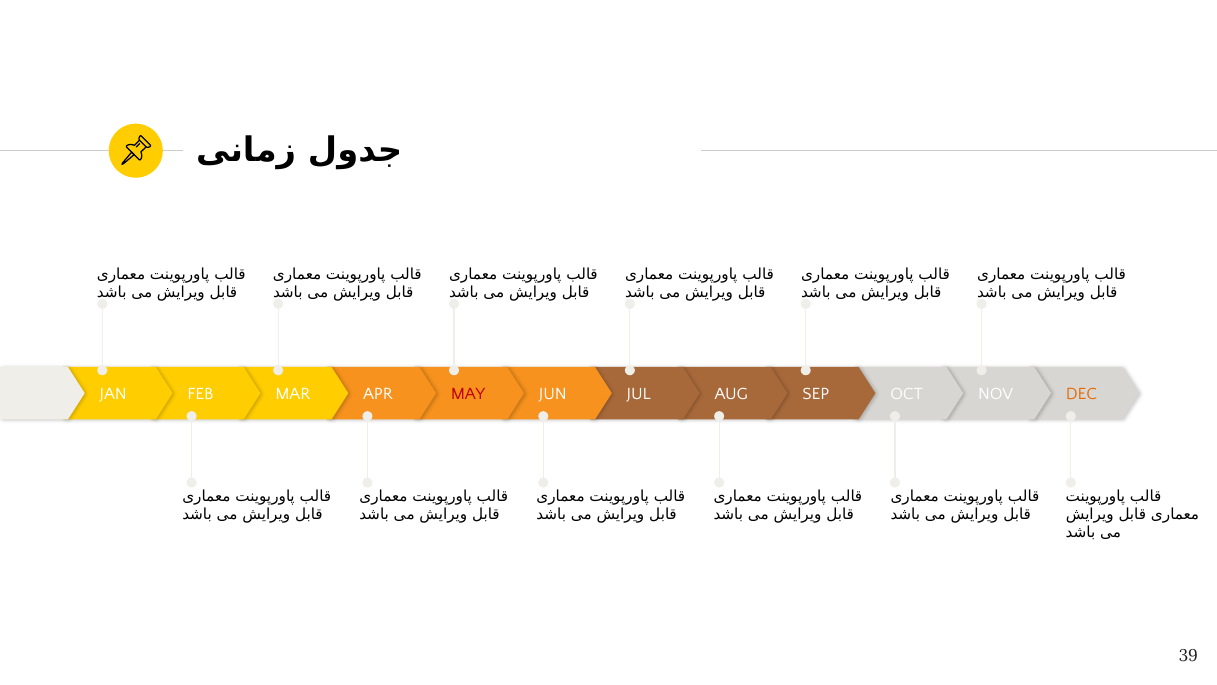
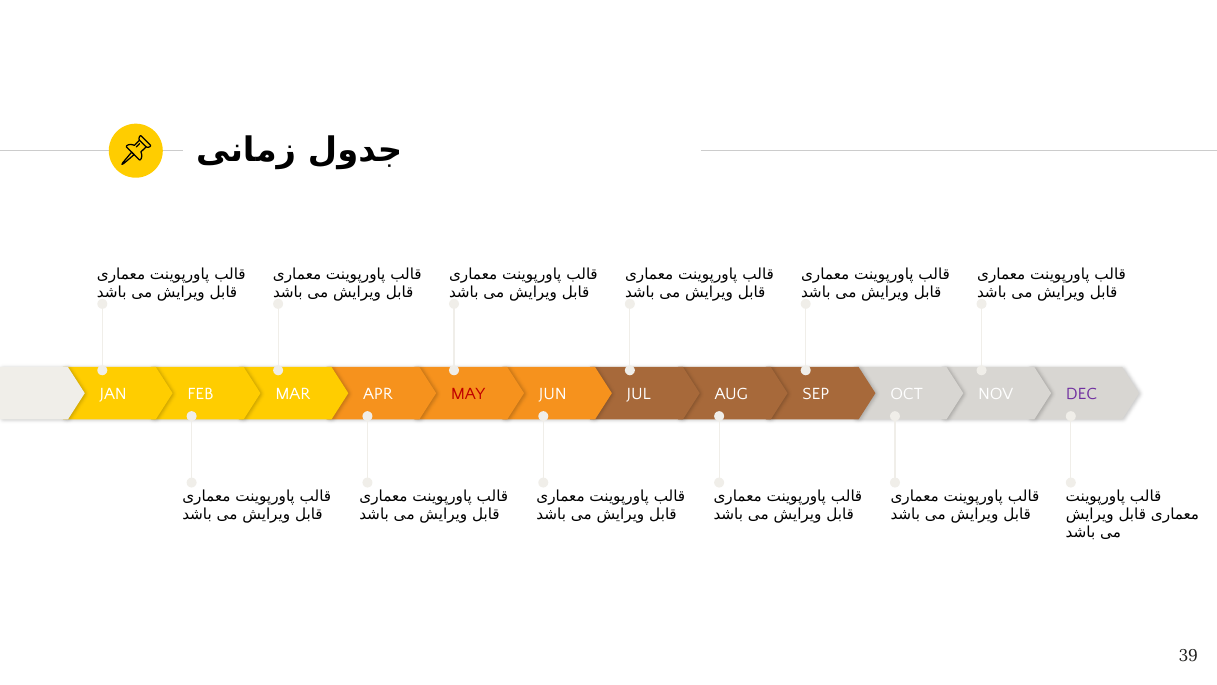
DEC colour: orange -> purple (1082, 394)
